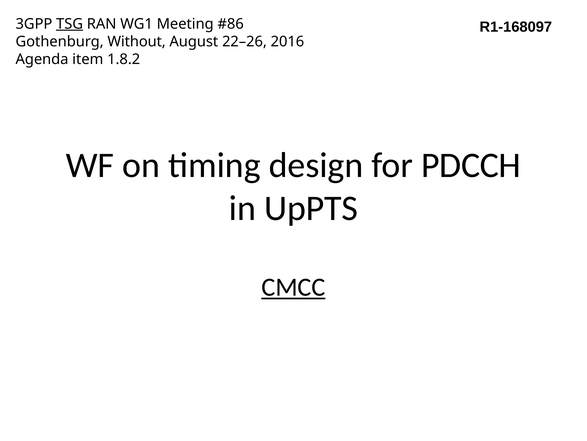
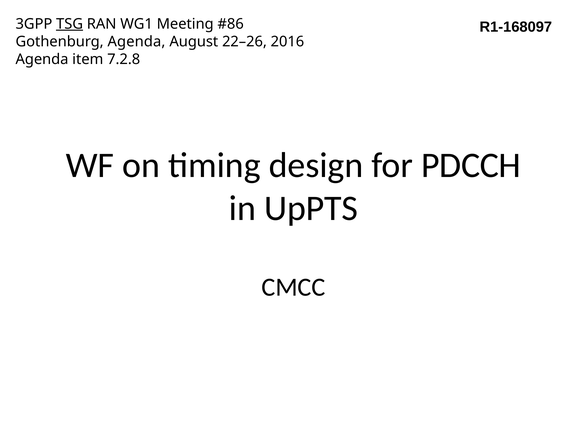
Gothenburg Without: Without -> Agenda (136, 42)
1.8.2: 1.8.2 -> 7.2.8 (124, 59)
CMCC underline: present -> none (293, 287)
